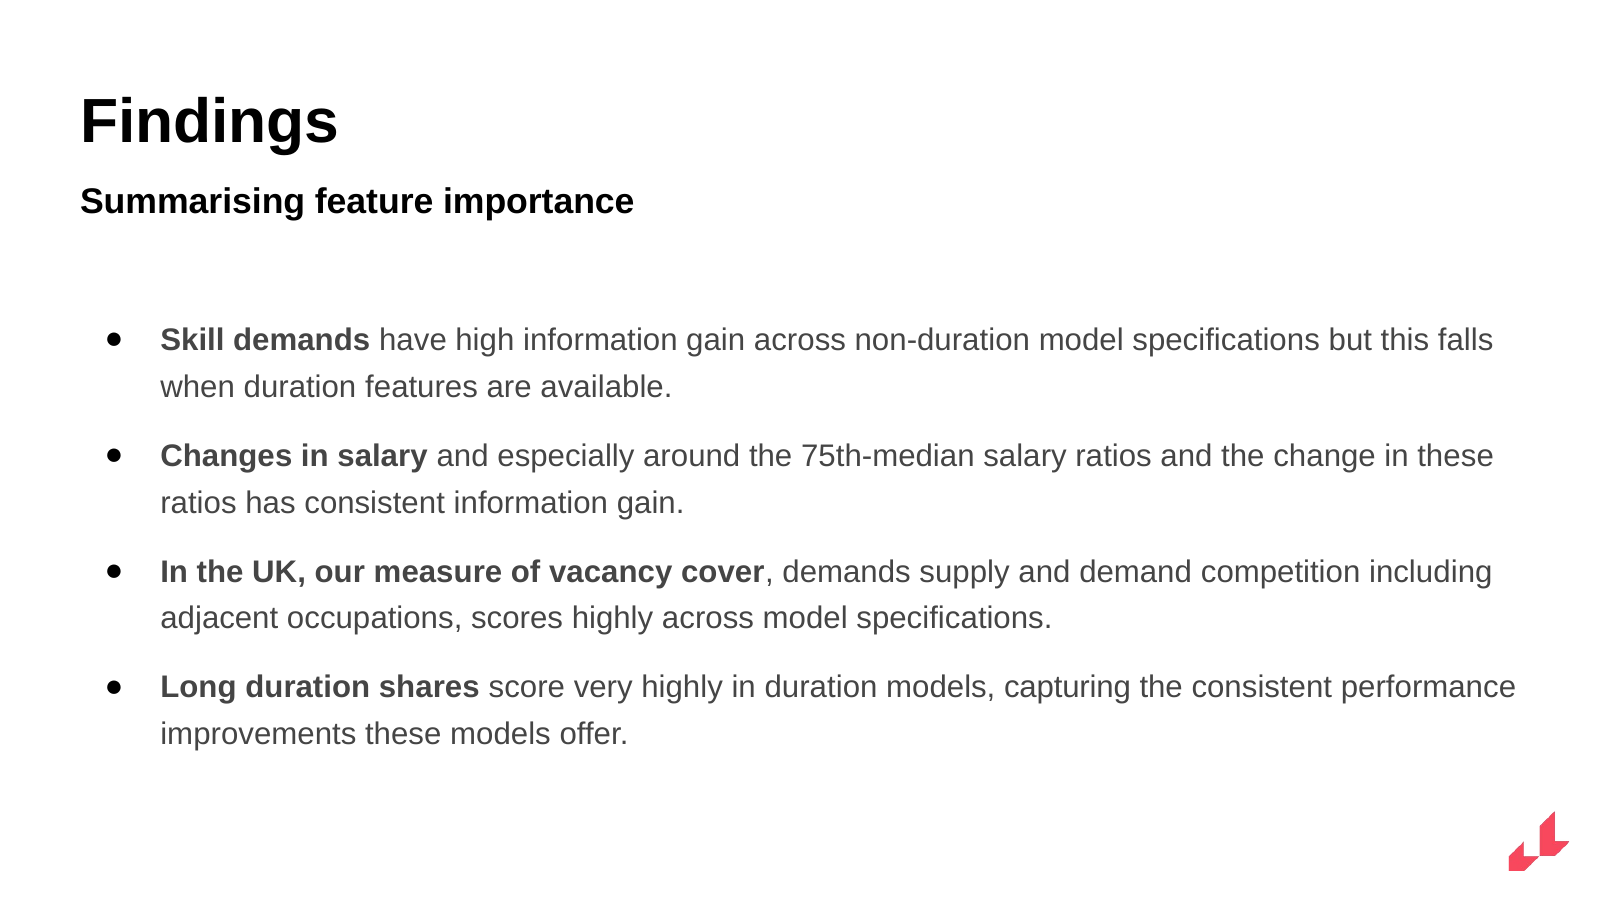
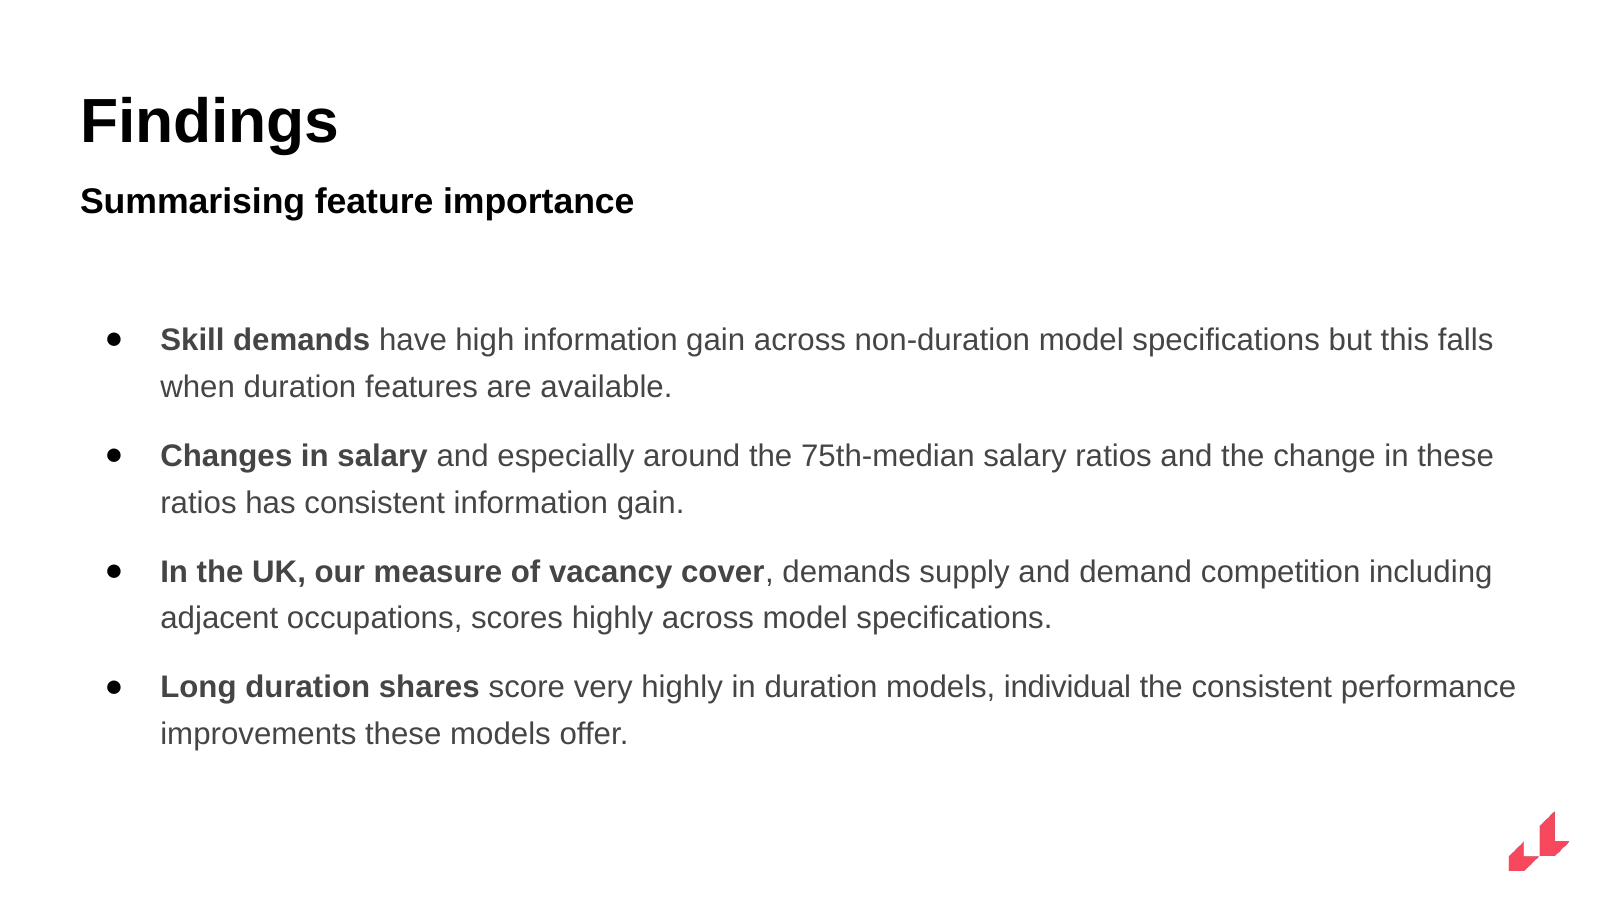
capturing: capturing -> individual (1068, 688)
